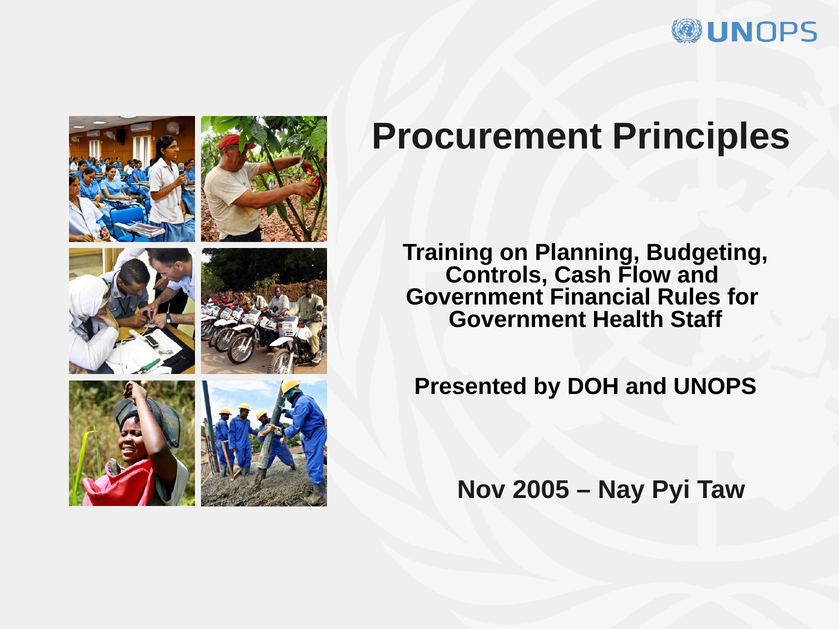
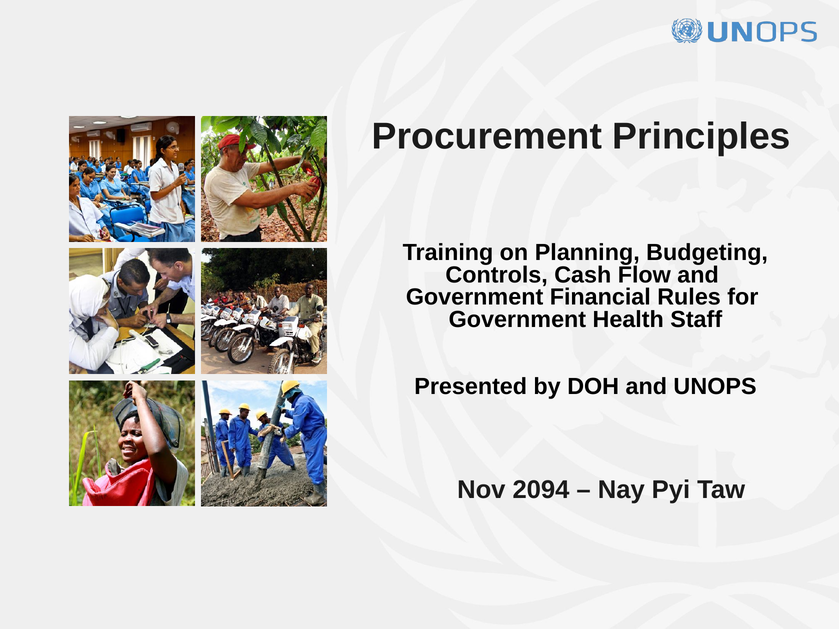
2005: 2005 -> 2094 (541, 490)
